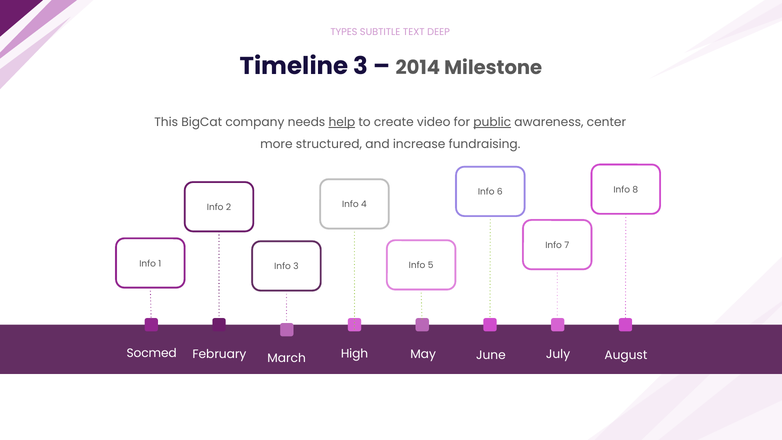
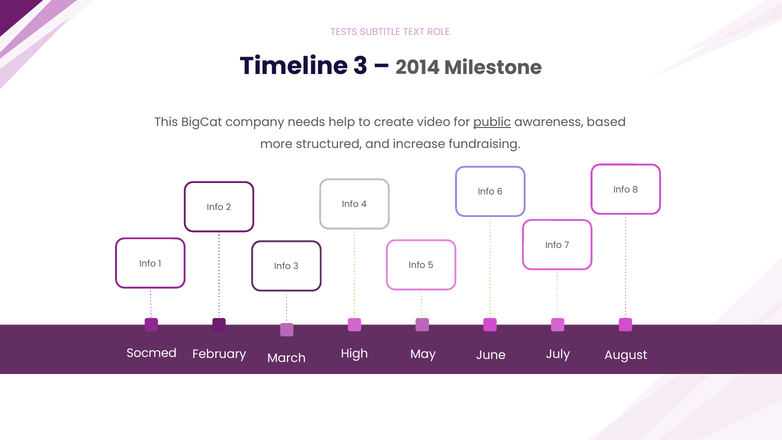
TYPES: TYPES -> TESTS (344, 32)
DEEP: DEEP -> ROLE (439, 32)
help underline: present -> none (342, 122)
center: center -> based (606, 122)
